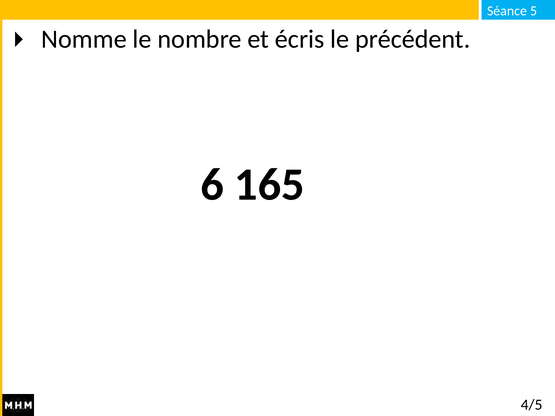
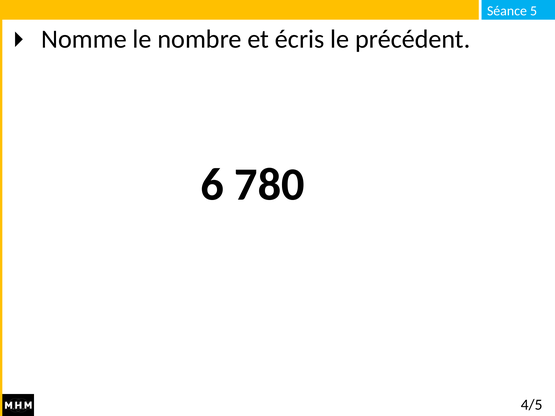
165: 165 -> 780 (269, 185)
